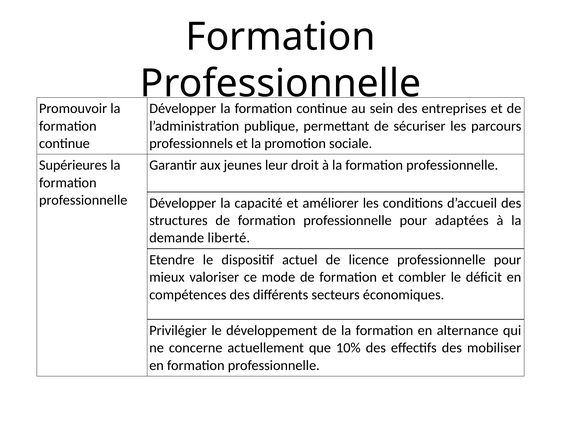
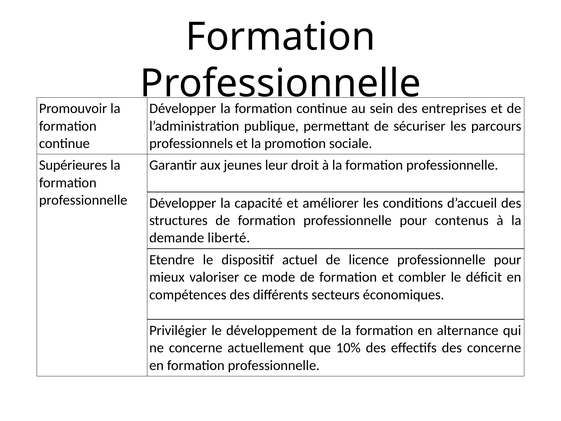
adaptées: adaptées -> contenus (462, 220)
des mobiliser: mobiliser -> concerne (494, 348)
